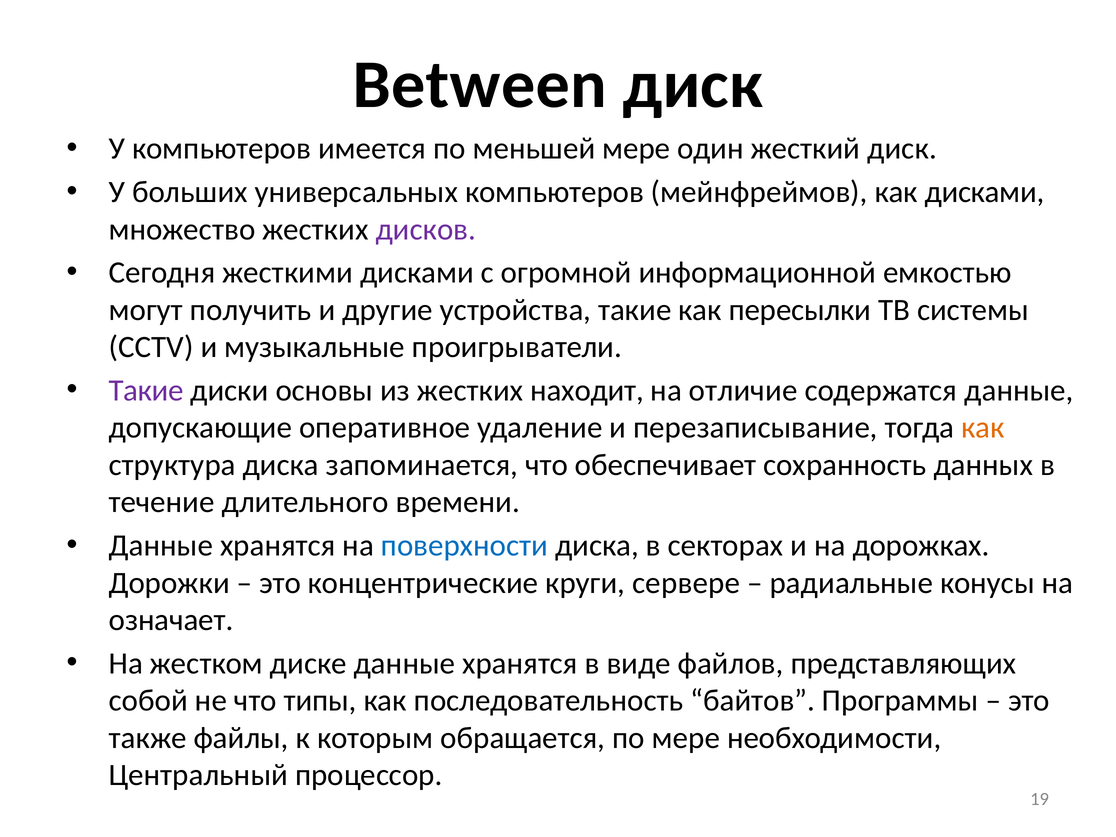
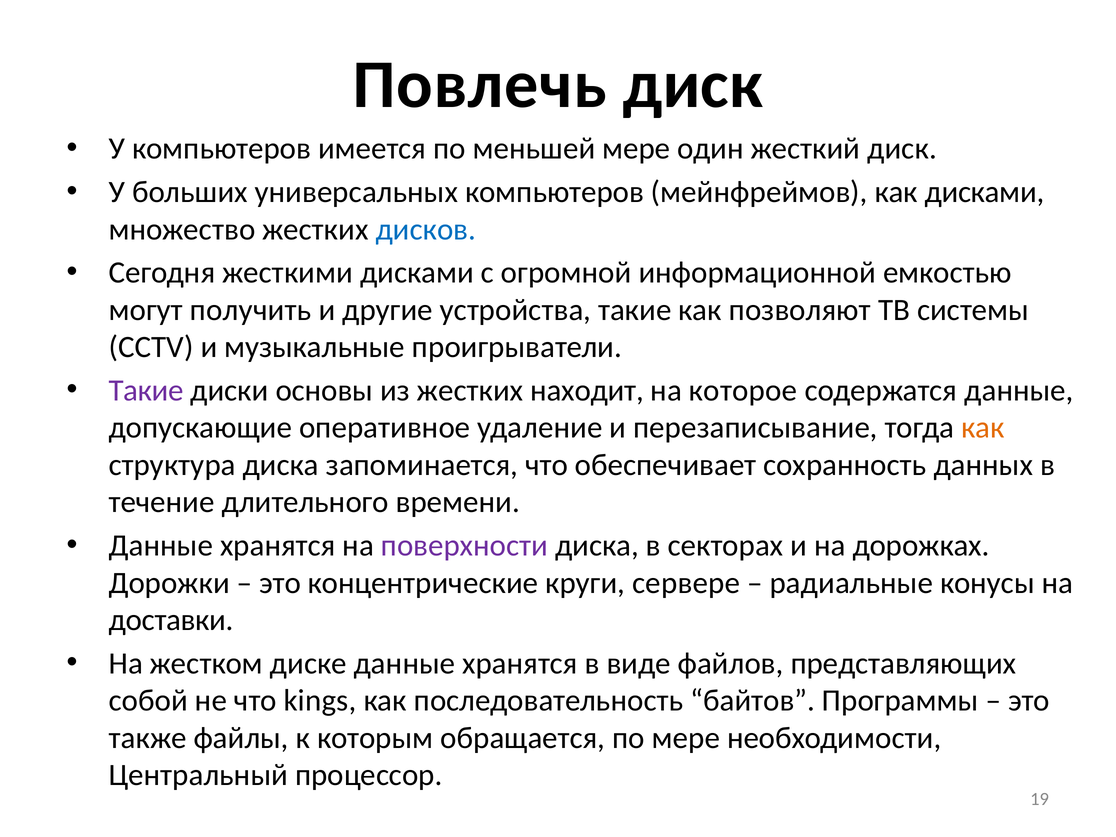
Between: Between -> Повлечь (480, 85)
дисков colour: purple -> blue (426, 229)
пересылки: пересылки -> позволяют (800, 310)
отличие: отличие -> которое (743, 391)
поверхности colour: blue -> purple (465, 546)
означает: означает -> доставки (171, 620)
типы: типы -> kings (320, 701)
